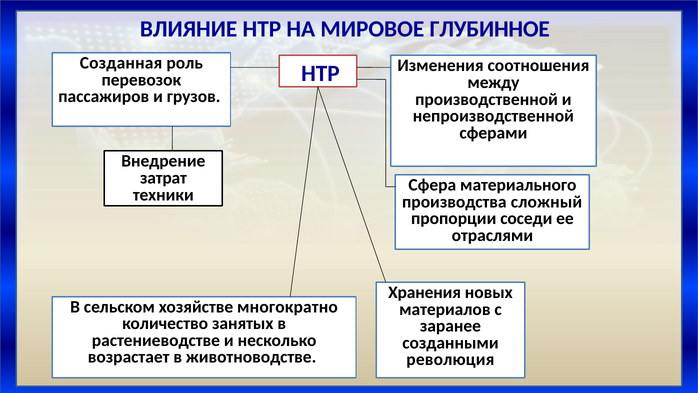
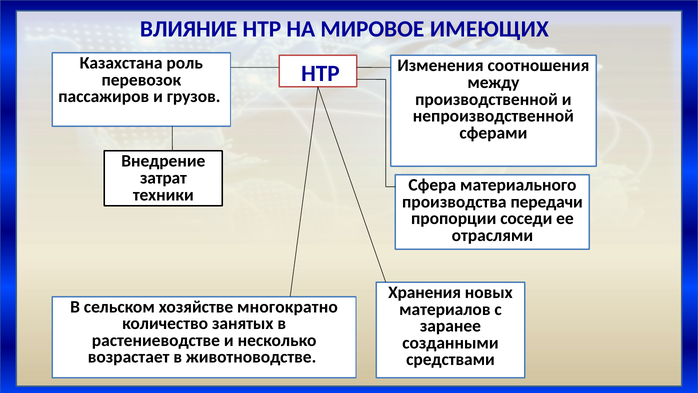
ГЛУБИННОЕ: ГЛУБИННОЕ -> ИМЕЮЩИХ (489, 29)
Созданная: Созданная -> Казахстана (121, 63)
сложный: сложный -> передачи (547, 202)
революция: революция -> средствами (450, 359)
